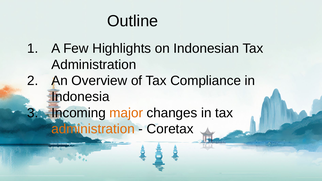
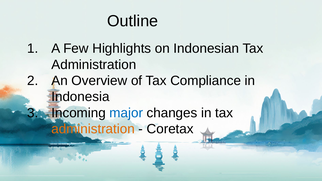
major colour: orange -> blue (126, 113)
